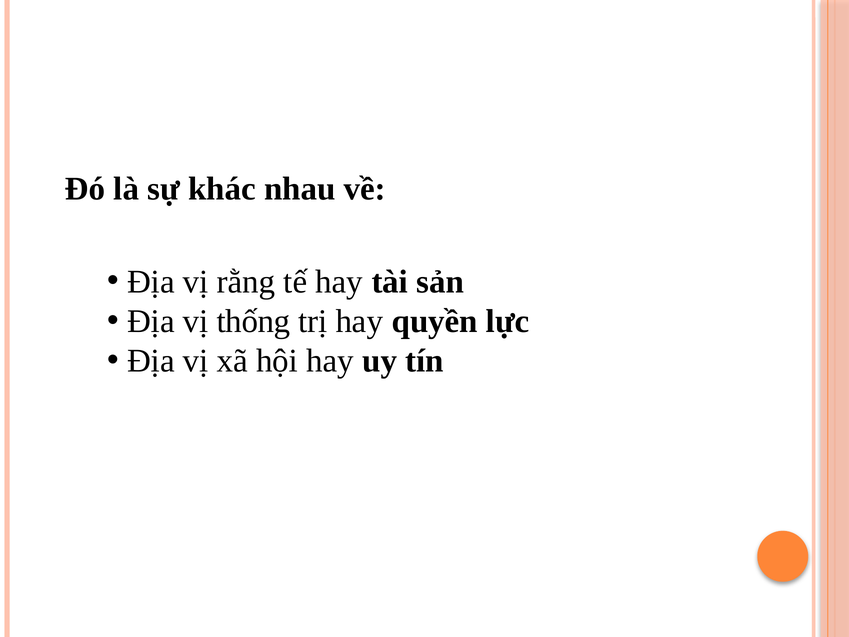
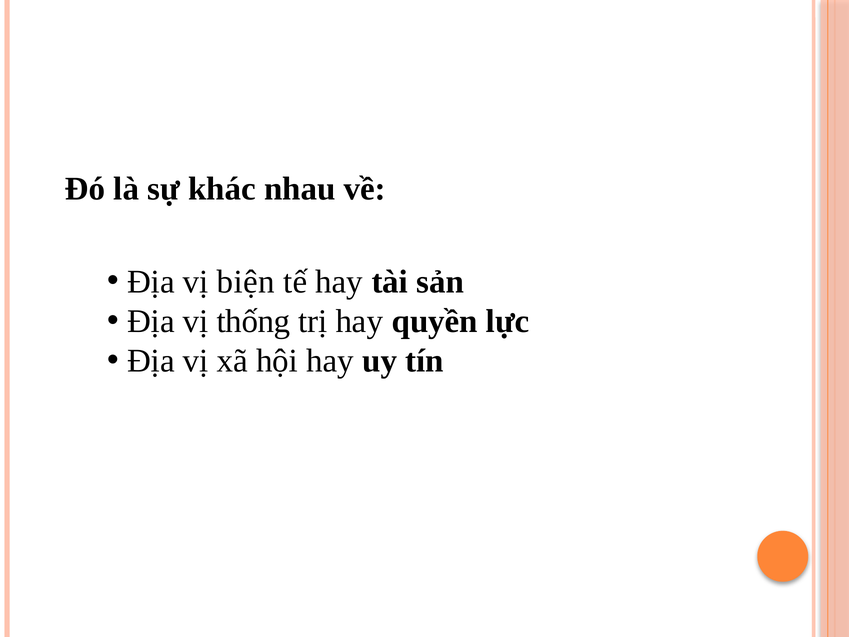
rằng: rằng -> biện (246, 282)
